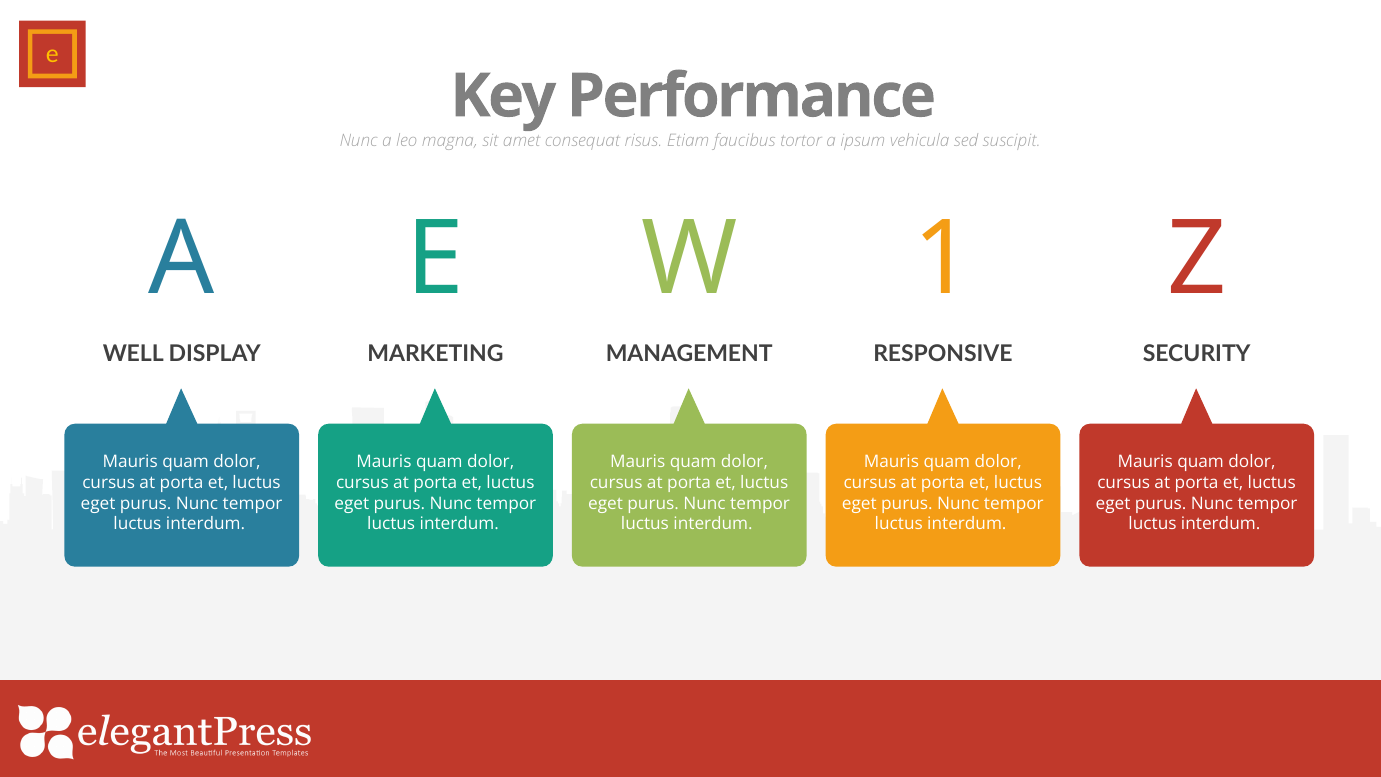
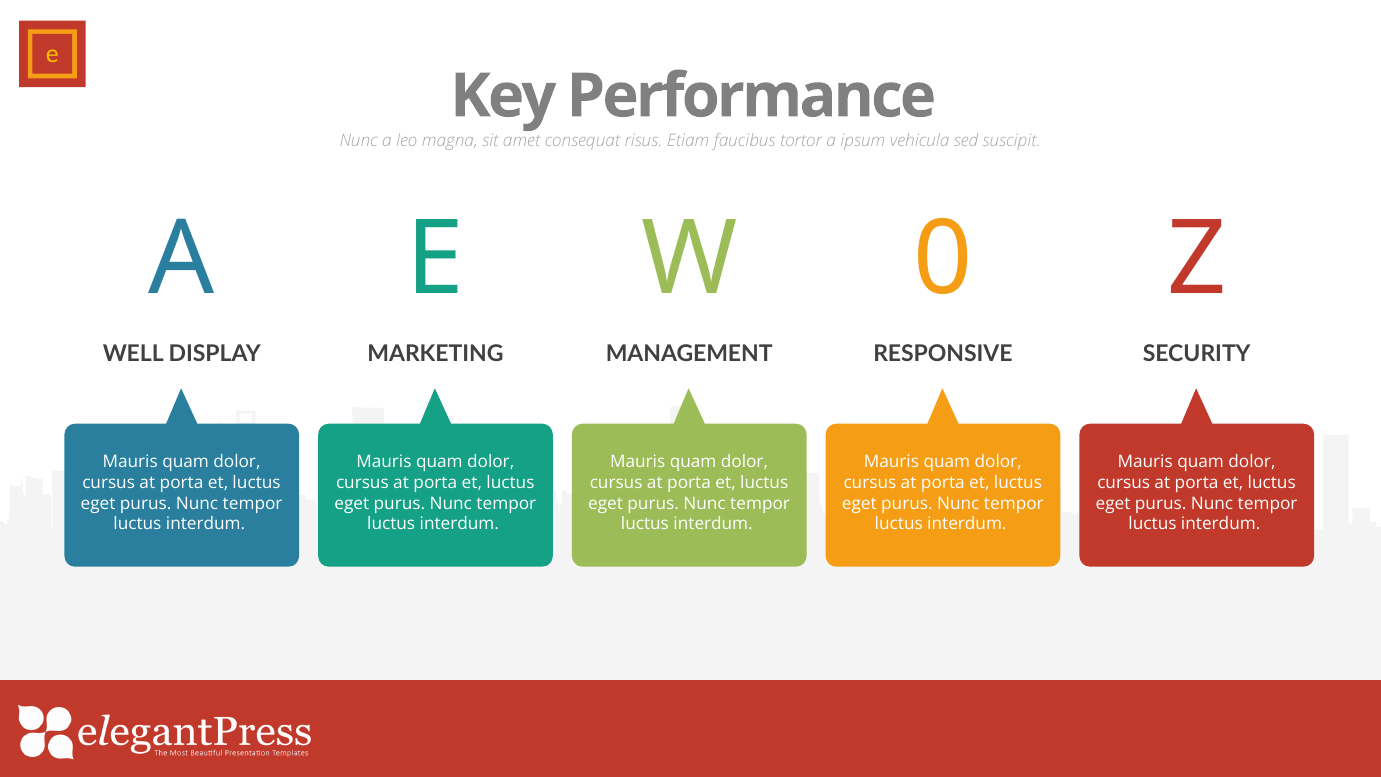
1: 1 -> 0 (943, 259)
